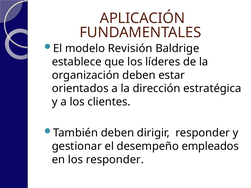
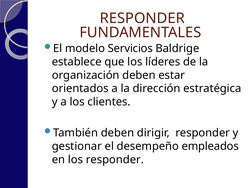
APLICACIÓN: APLICACIÓN -> RESPONDER (142, 18)
Revisión: Revisión -> Servicios (130, 48)
